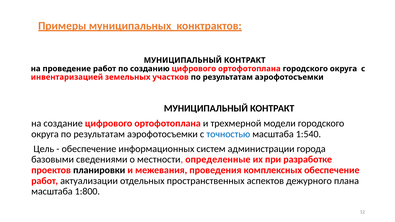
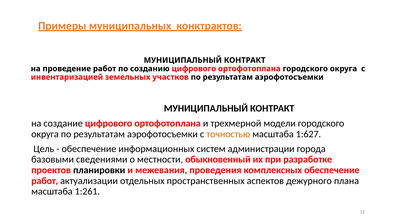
точностью colour: blue -> orange (228, 134)
1:540: 1:540 -> 1:627 (308, 134)
определенные: определенные -> обыкновенный (218, 160)
1:800: 1:800 -> 1:261 (87, 192)
